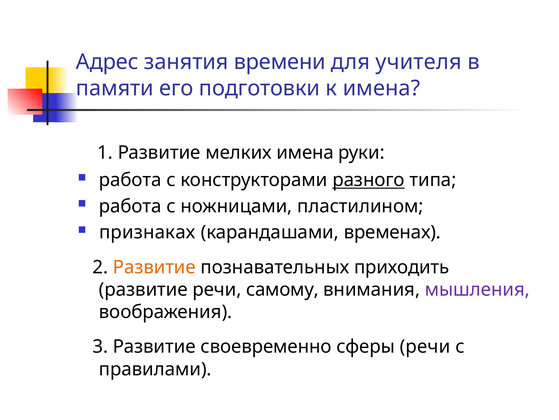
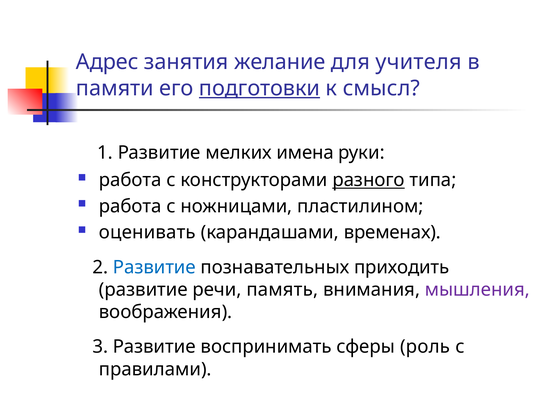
времени: времени -> желание (280, 62)
подготовки underline: none -> present (260, 88)
к имена: имена -> смысл (381, 88)
признаках: признаках -> оценивать (147, 232)
Развитие colour: orange -> blue (154, 267)
самому: самому -> память (282, 289)
своевременно: своевременно -> воспринимать (266, 346)
сферы речи: речи -> роль (425, 346)
